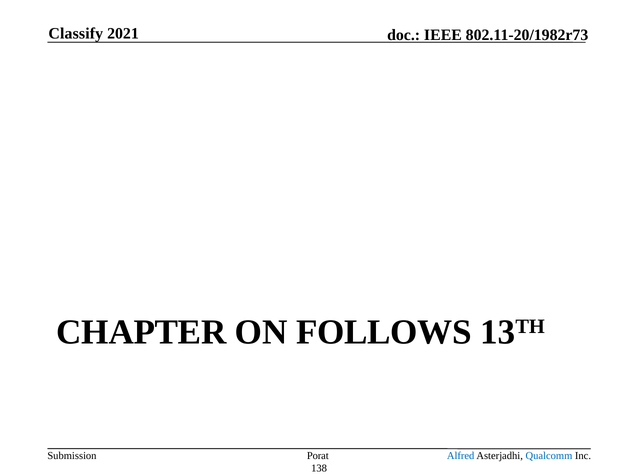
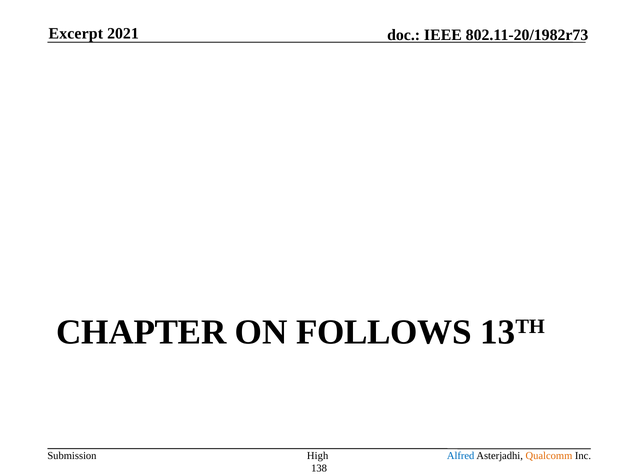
Classify: Classify -> Excerpt (76, 34)
Porat: Porat -> High (318, 455)
Qualcomm colour: blue -> orange (549, 455)
